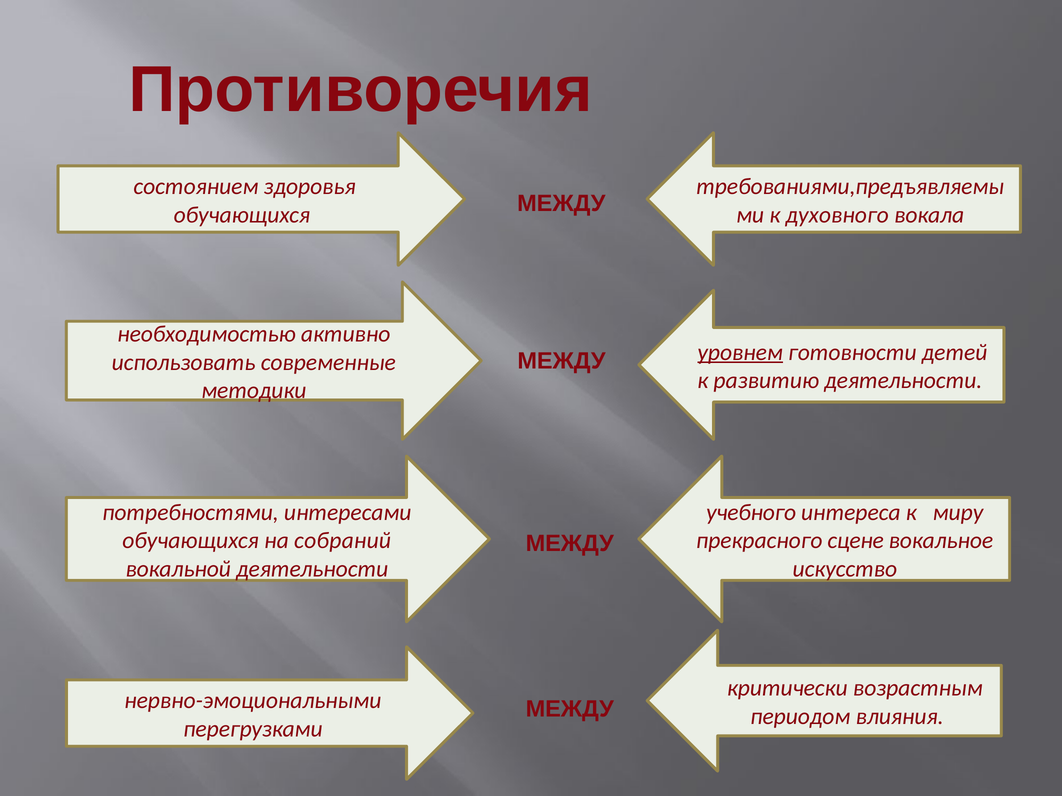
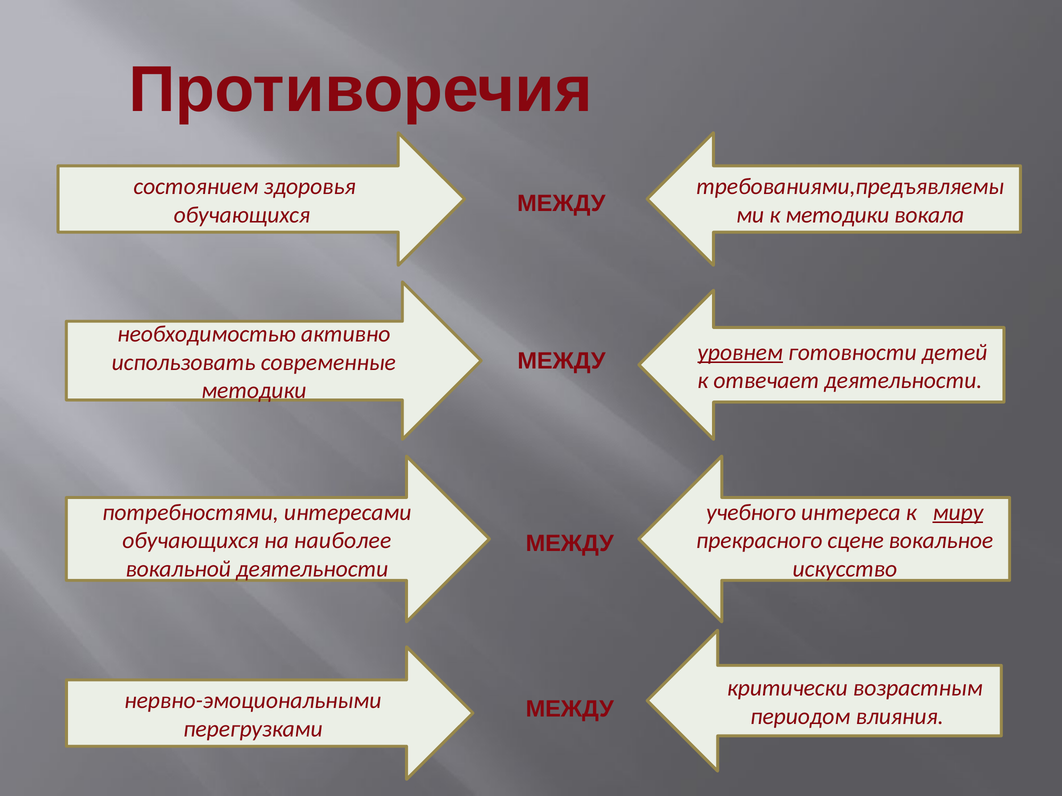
к духовного: духовного -> методики (837, 215)
развитию: развитию -> отвечает (766, 381)
миру underline: none -> present (958, 513)
собраний: собраний -> наиболее (343, 541)
